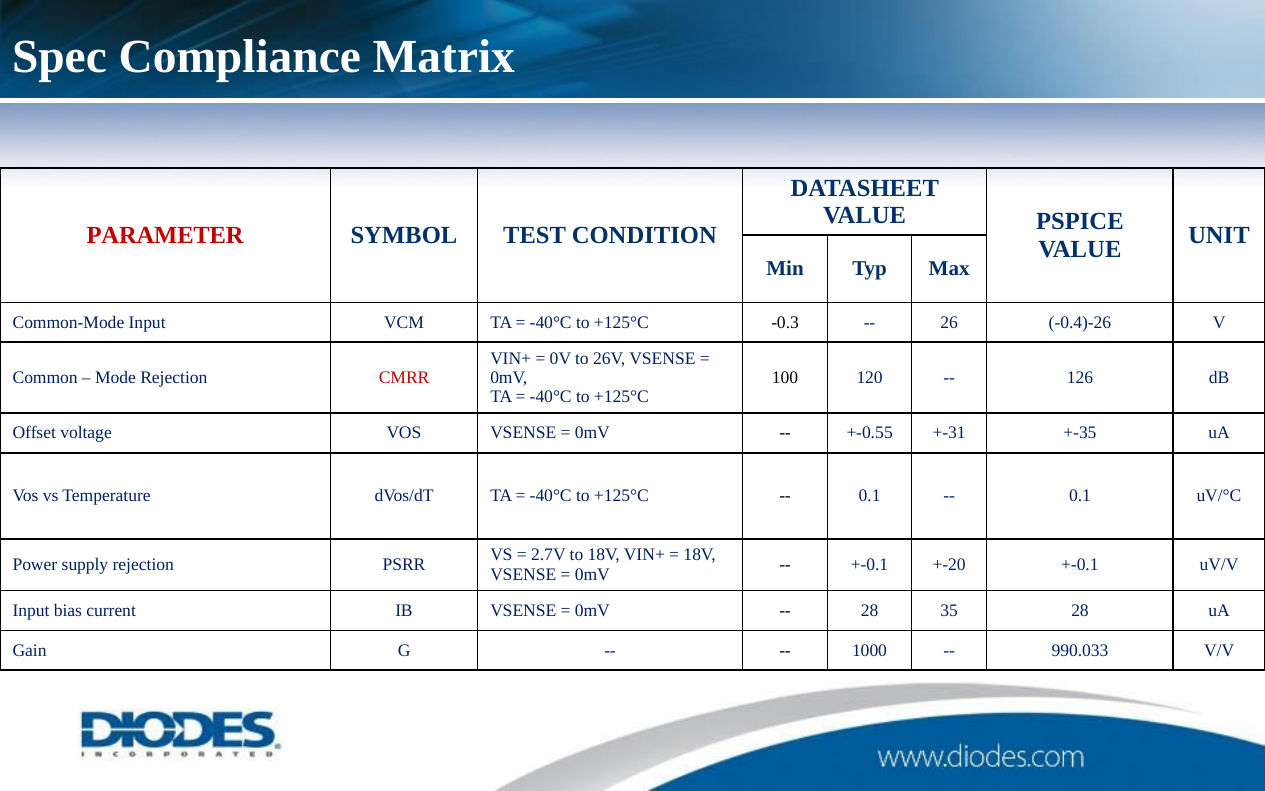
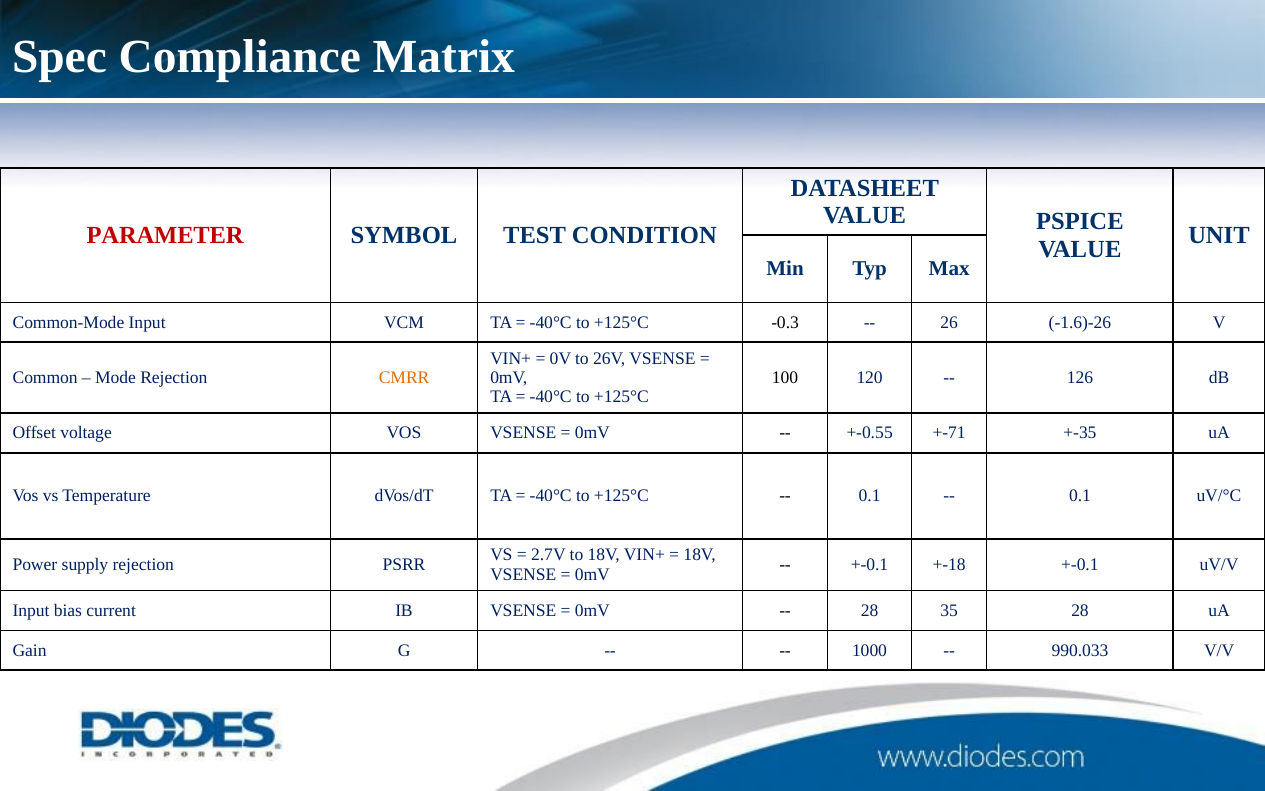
-0.4)-26: -0.4)-26 -> -1.6)-26 (1080, 322)
CMRR colour: red -> orange (404, 378)
+-31: +-31 -> +-71 (949, 433)
+-20: +-20 -> +-18 (949, 564)
